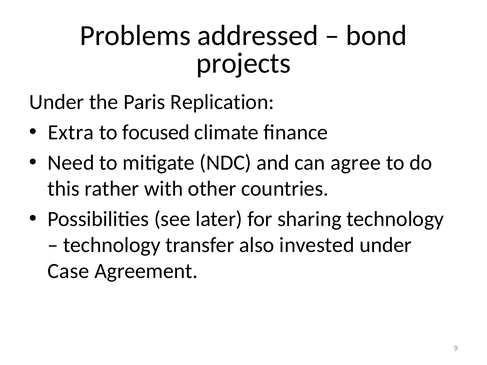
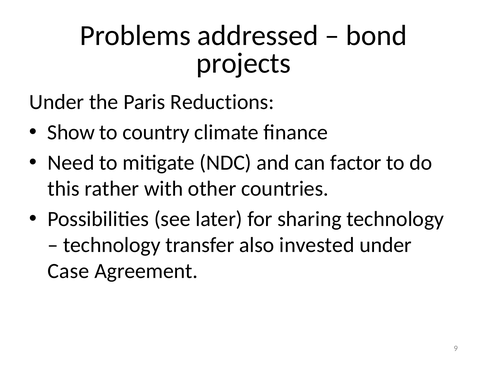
Replication: Replication -> Reductions (222, 102)
Extra: Extra -> Show (71, 133)
focused: focused -> country (156, 133)
agree: agree -> factor (356, 163)
